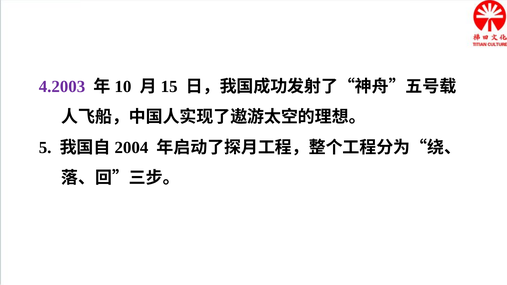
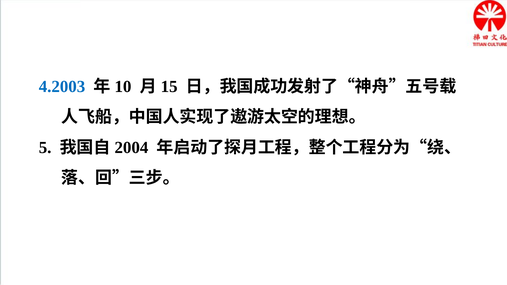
4.2003 colour: purple -> blue (62, 87)
